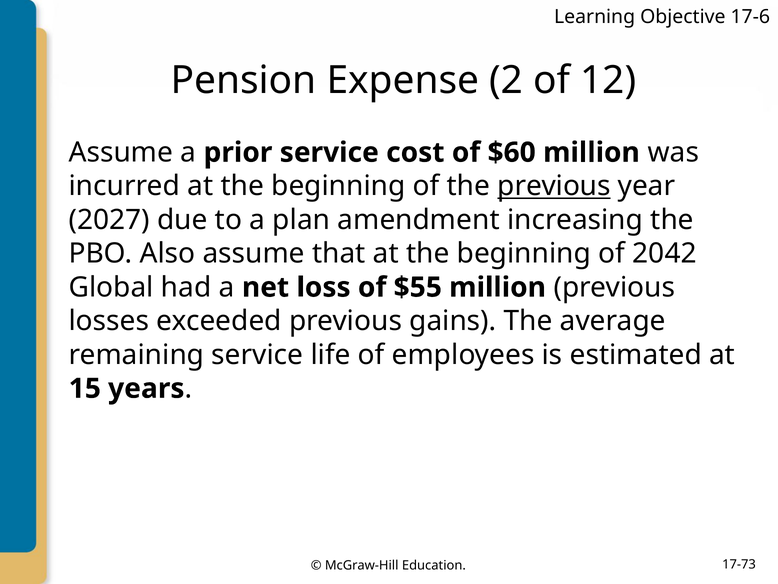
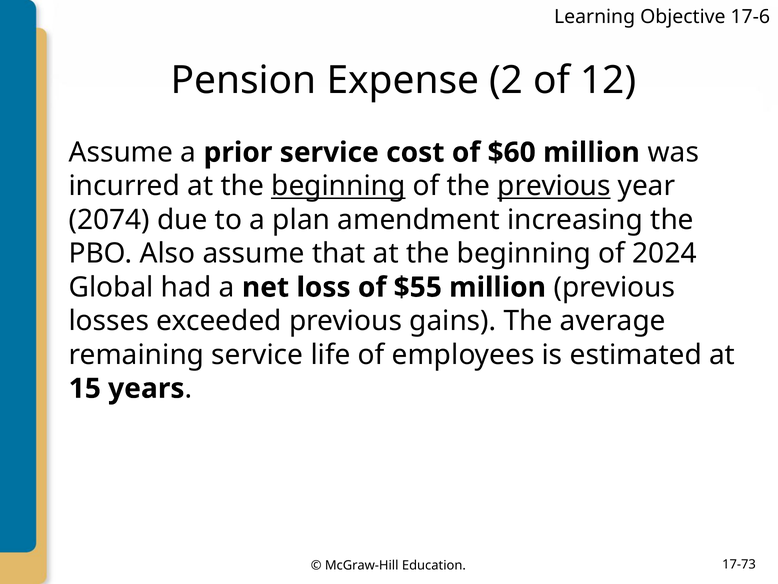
beginning underline: none -> present (338, 186)
2027: 2027 -> 2074 (109, 220)
2042: 2042 -> 2024 (664, 253)
